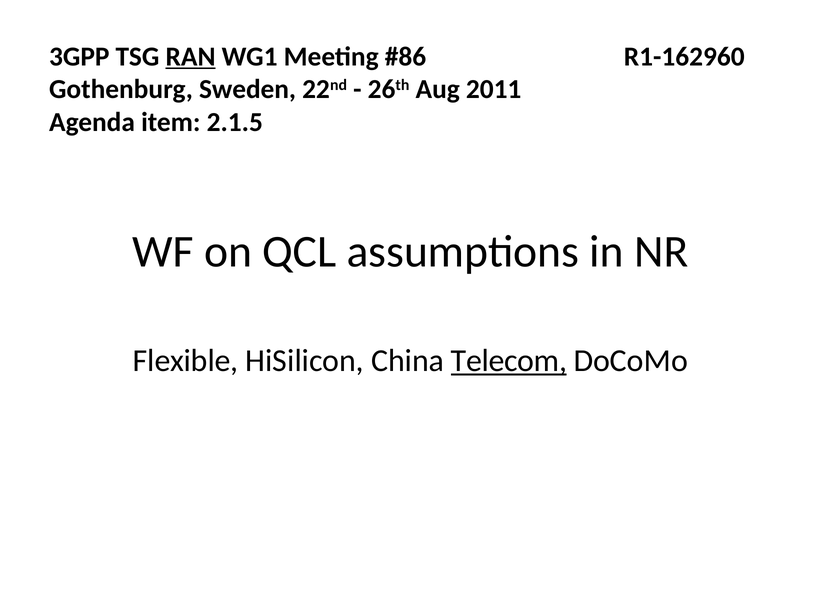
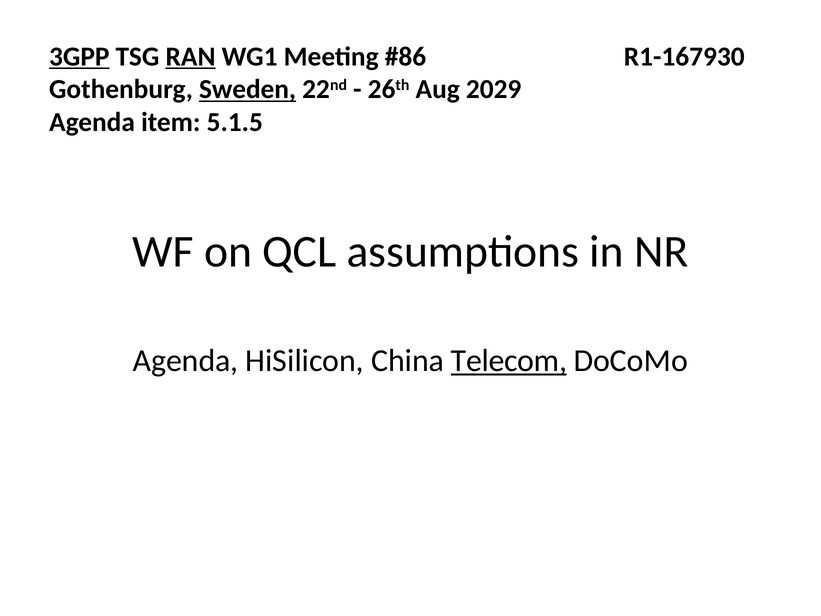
3GPP underline: none -> present (79, 57)
R1-162960: R1-162960 -> R1-167930 (684, 57)
Sweden underline: none -> present (248, 89)
2011: 2011 -> 2029 (494, 89)
2.1.5: 2.1.5 -> 5.1.5 (235, 122)
Flexible: Flexible -> Agenda (186, 361)
